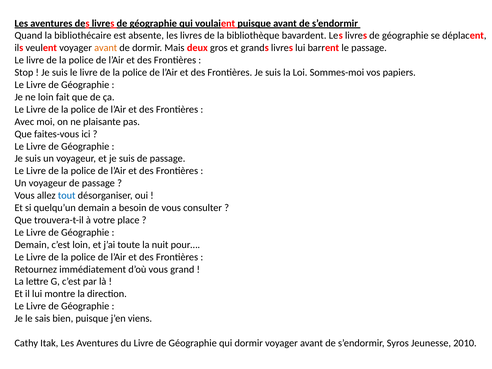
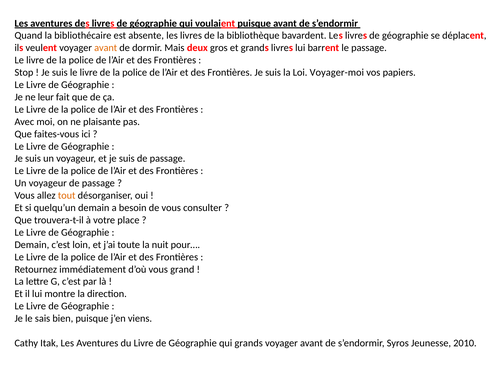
Sommes-moi: Sommes-moi -> Voyager-moi (337, 73)
ne loin: loin -> leur (46, 97)
tout colour: blue -> orange (67, 196)
qui dormir: dormir -> grands (249, 343)
